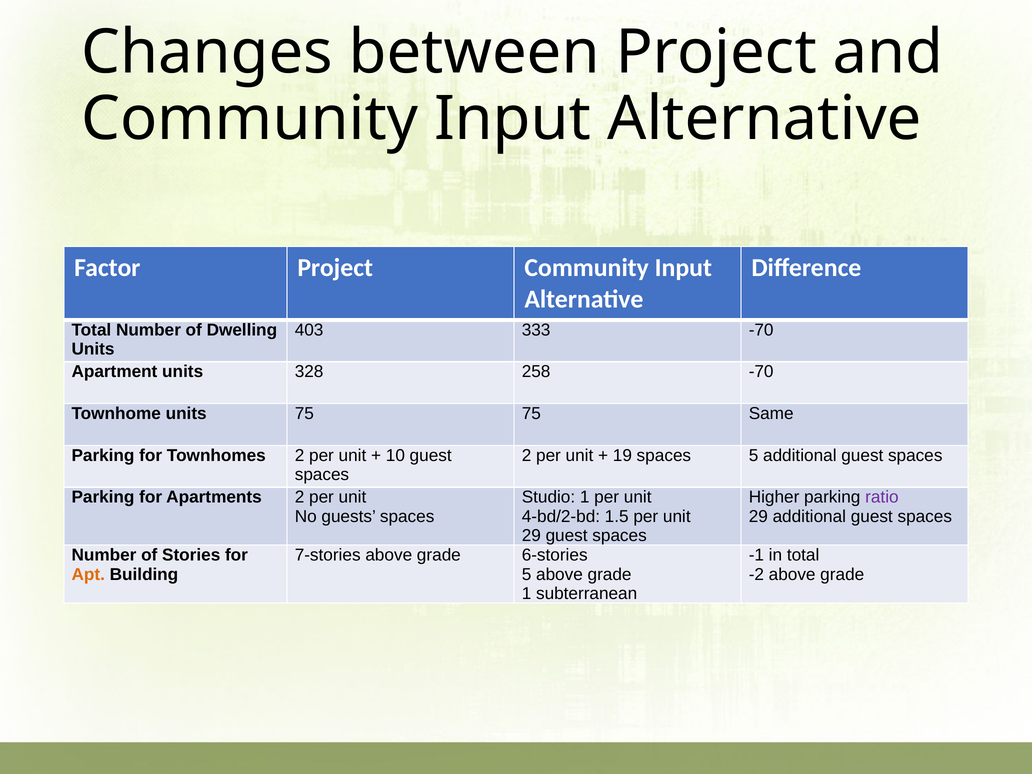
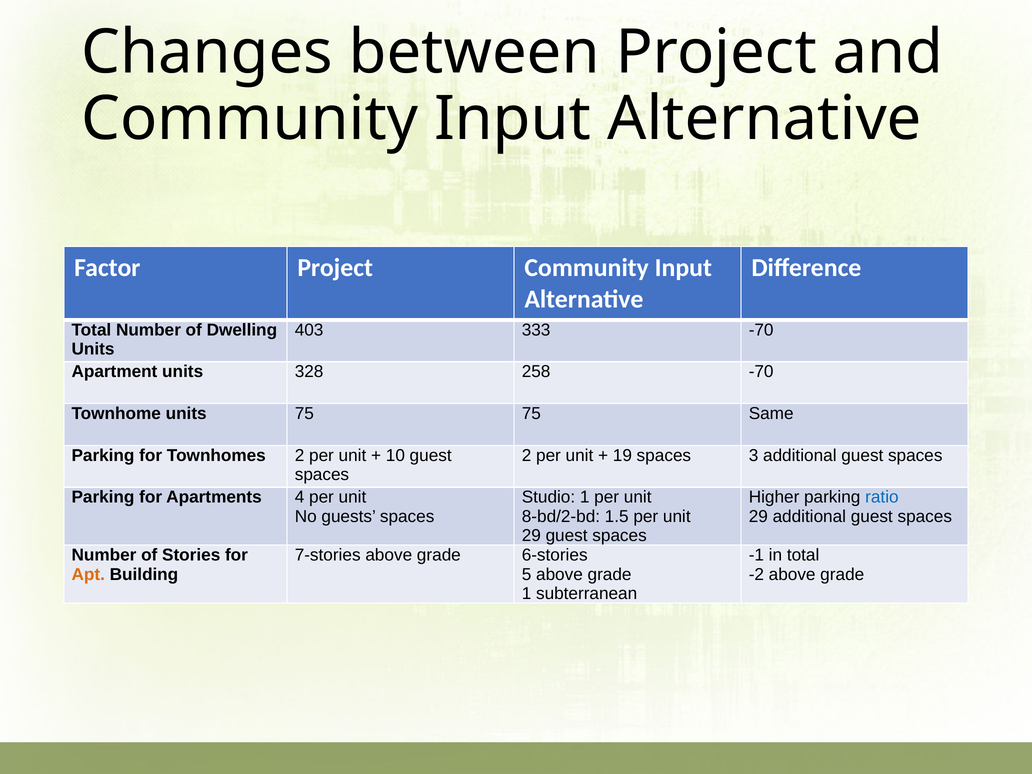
spaces 5: 5 -> 3 (754, 455)
Apartments 2: 2 -> 4 (300, 497)
ratio colour: purple -> blue (882, 497)
4-bd/2-bd: 4-bd/2-bd -> 8-bd/2-bd (561, 517)
